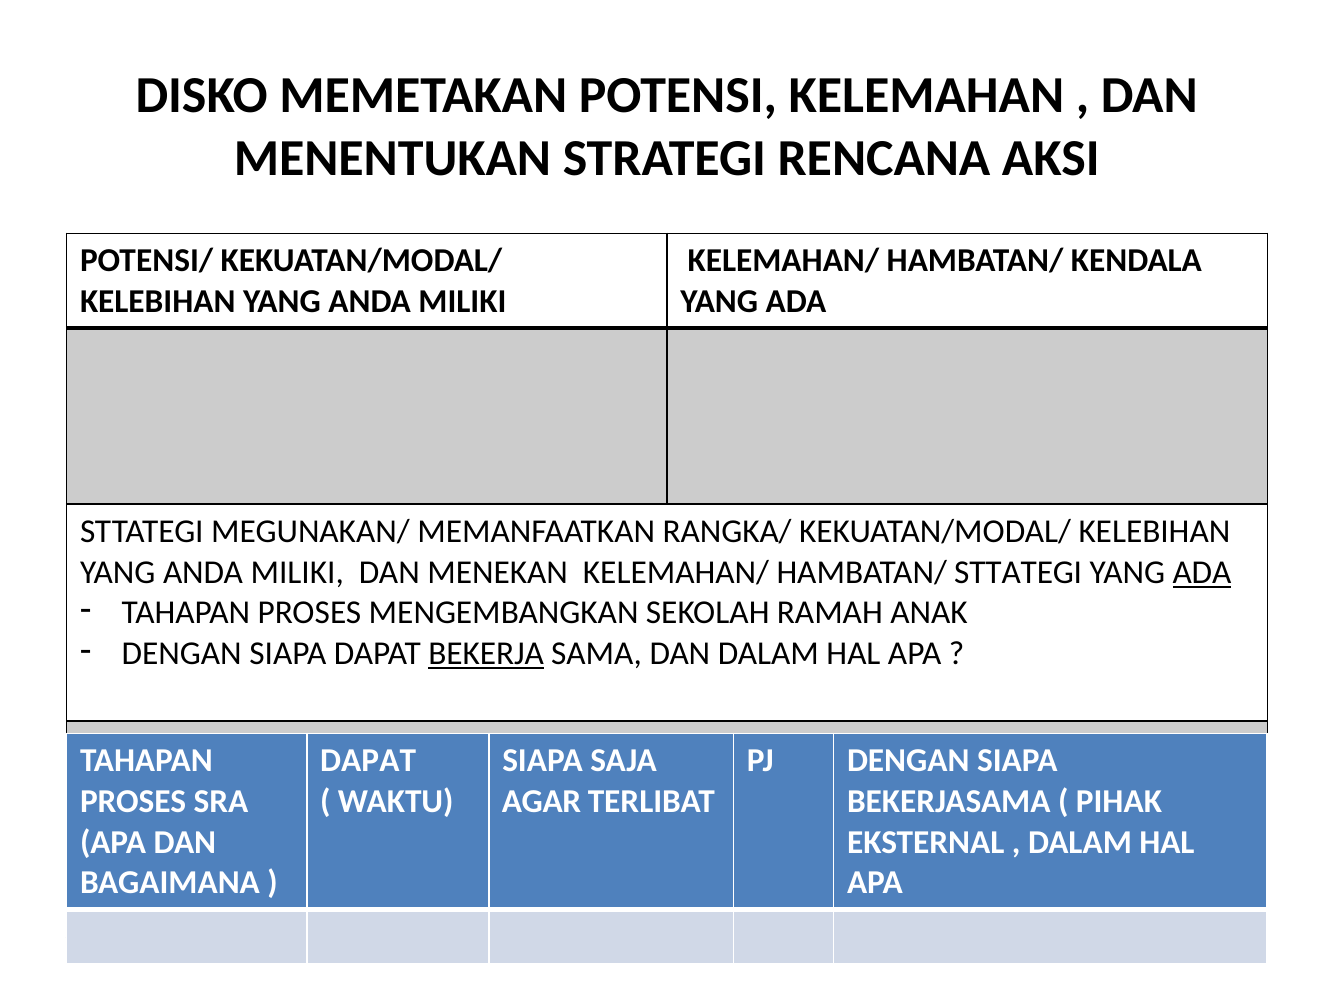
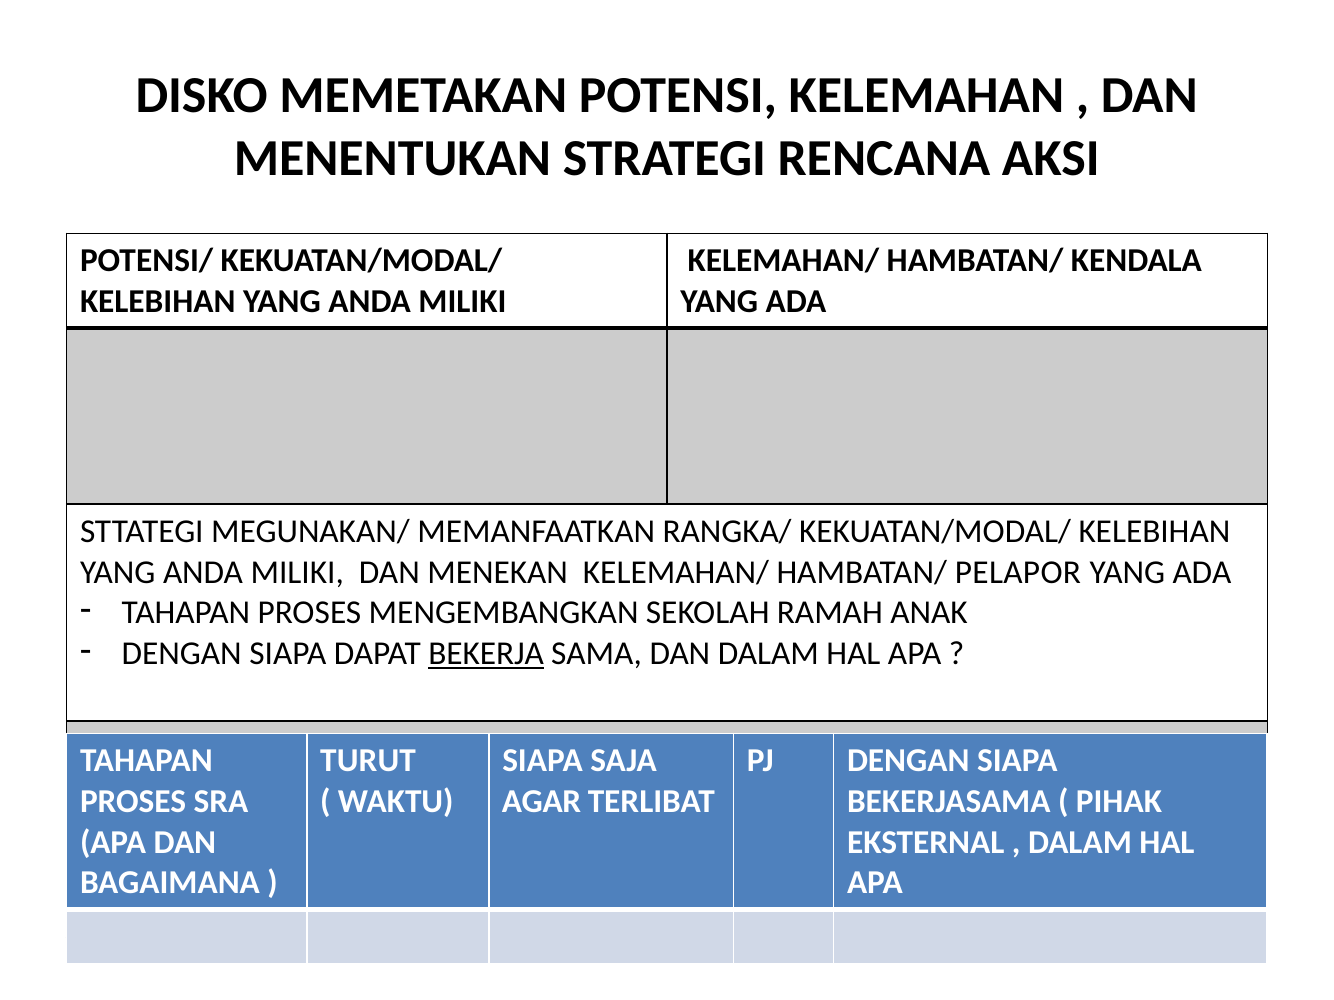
HAMBATAN/ STTATEGI: STTATEGI -> PELAPOR (1018, 573)
ADA underline: present -> none (1202, 573)
DAPAT: DAPAT -> TURUT (368, 761)
